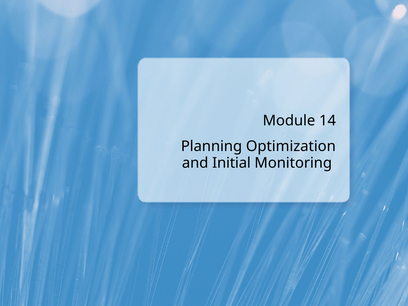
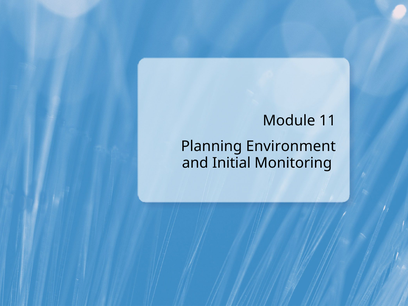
14: 14 -> 11 (328, 121)
Optimization: Optimization -> Environment (291, 146)
